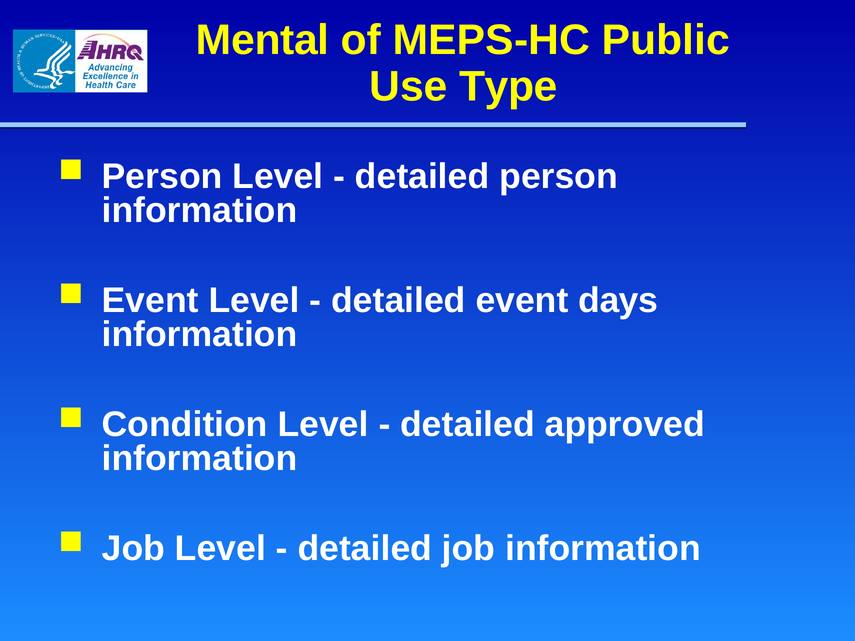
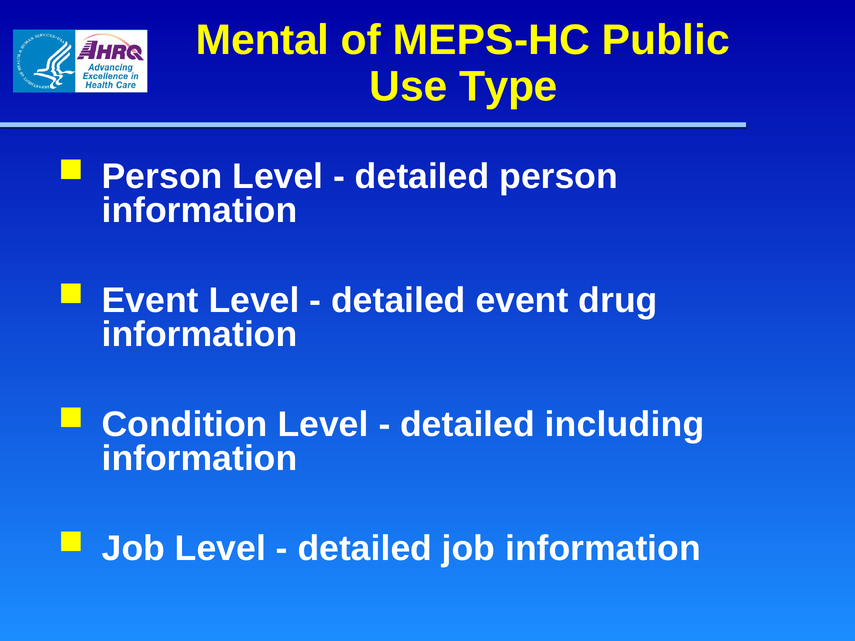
days: days -> drug (618, 301)
approved: approved -> including (625, 425)
